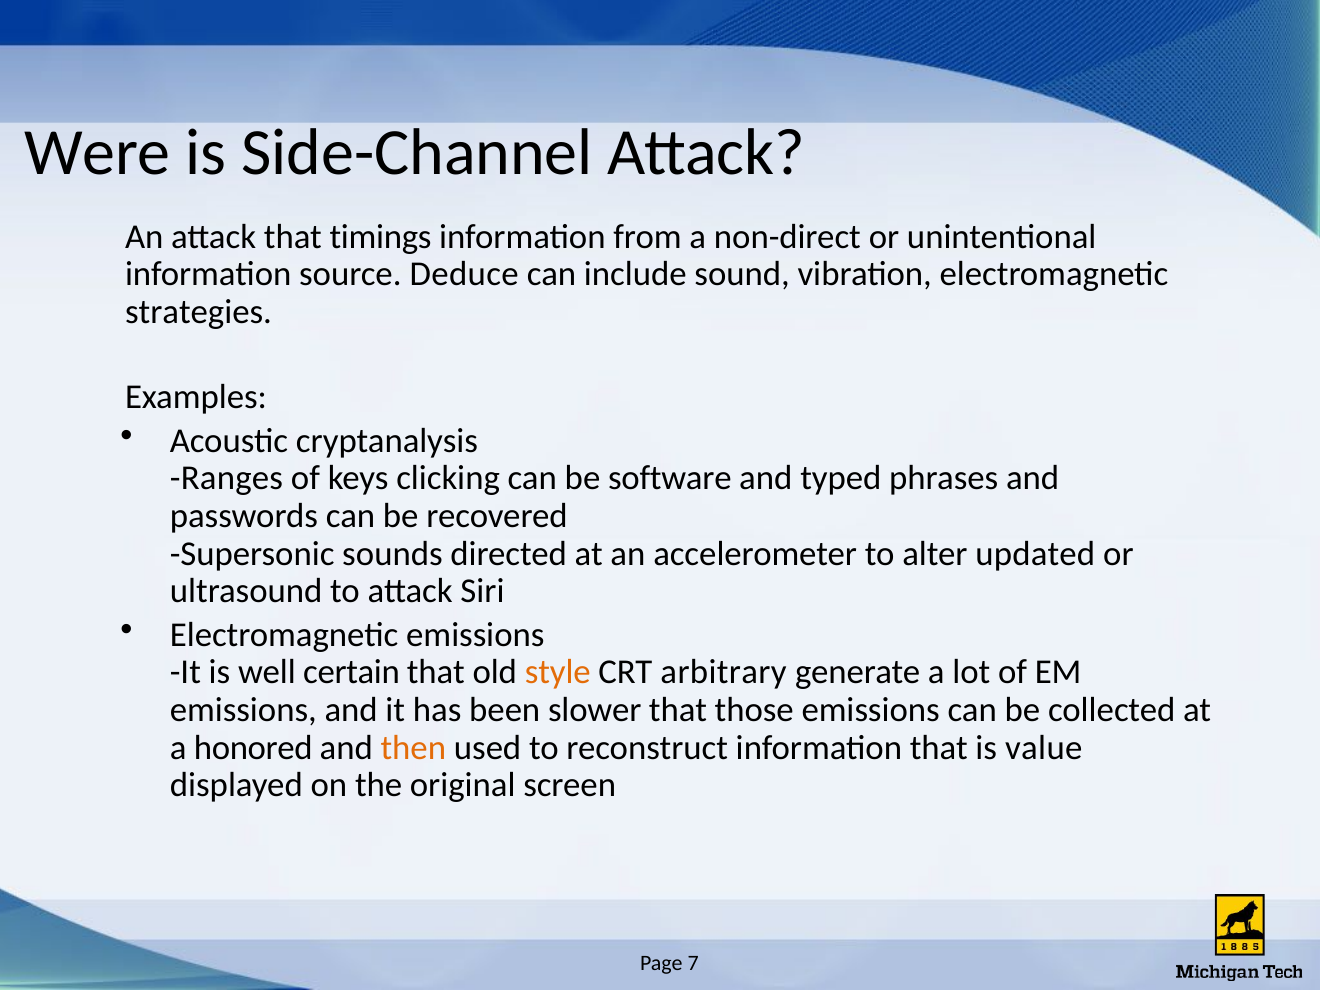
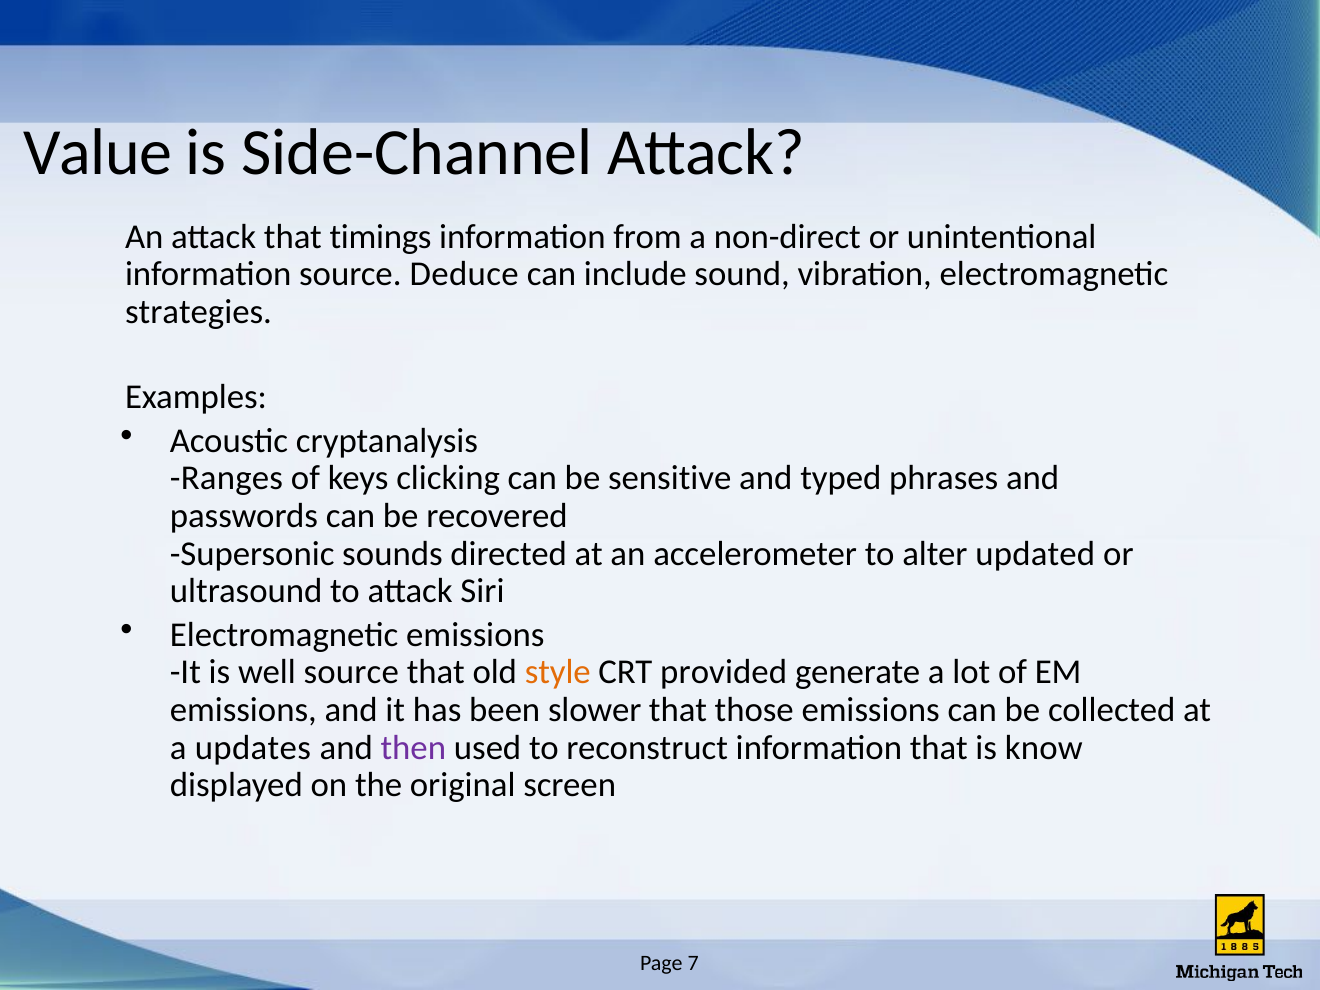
Were: Were -> Value (98, 153)
software: software -> sensitive (670, 478)
well certain: certain -> source (351, 672)
arbitrary: arbitrary -> provided (724, 672)
honored: honored -> updates (253, 748)
then colour: orange -> purple (413, 748)
value: value -> know (1044, 748)
